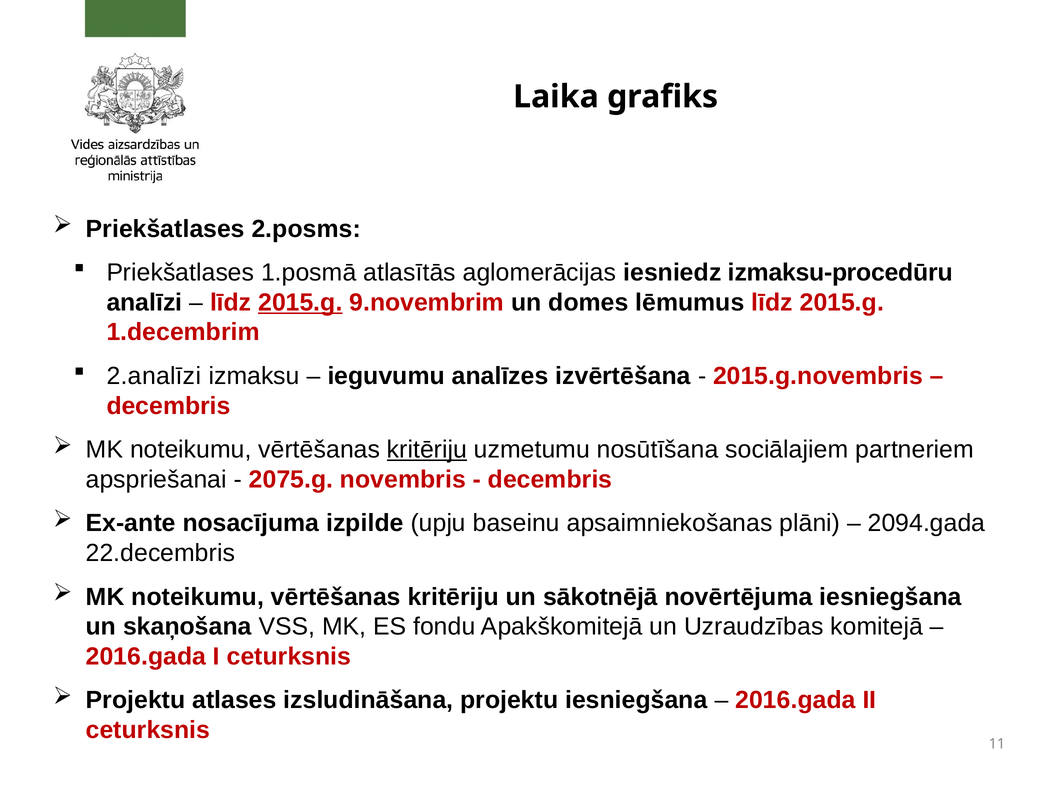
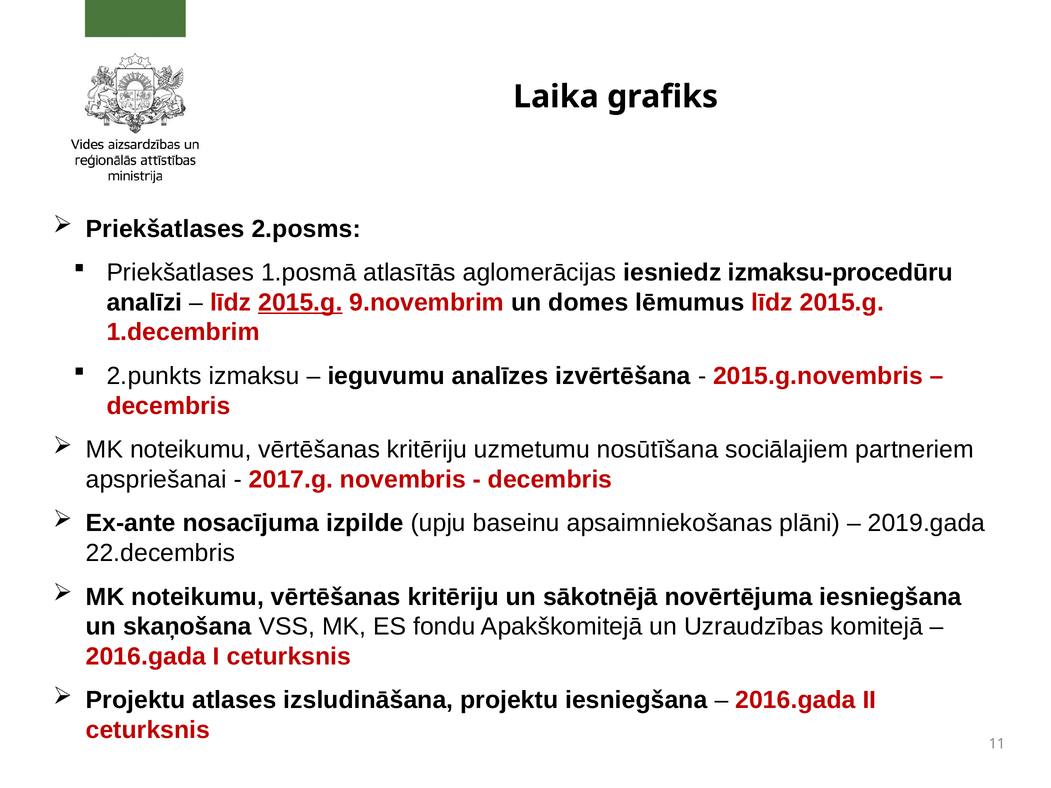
2.analīzi: 2.analīzi -> 2.punkts (154, 376)
kritēriju underline: present -> none (427, 450)
2075.g: 2075.g -> 2017.g (291, 480)
2094.gada: 2094.gada -> 2019.gada (927, 523)
